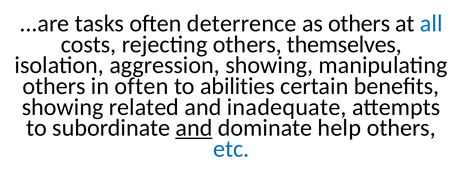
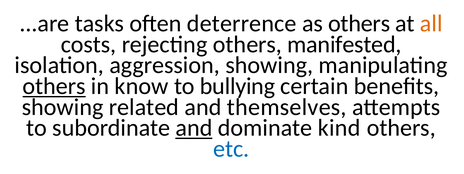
all colour: blue -> orange (431, 24)
themselves: themselves -> manifested (344, 44)
others underline: none -> present (54, 86)
in often: often -> know (142, 86)
abilities: abilities -> bullying (238, 86)
inadequate: inadequate -> themselves (287, 107)
help: help -> kind (339, 128)
